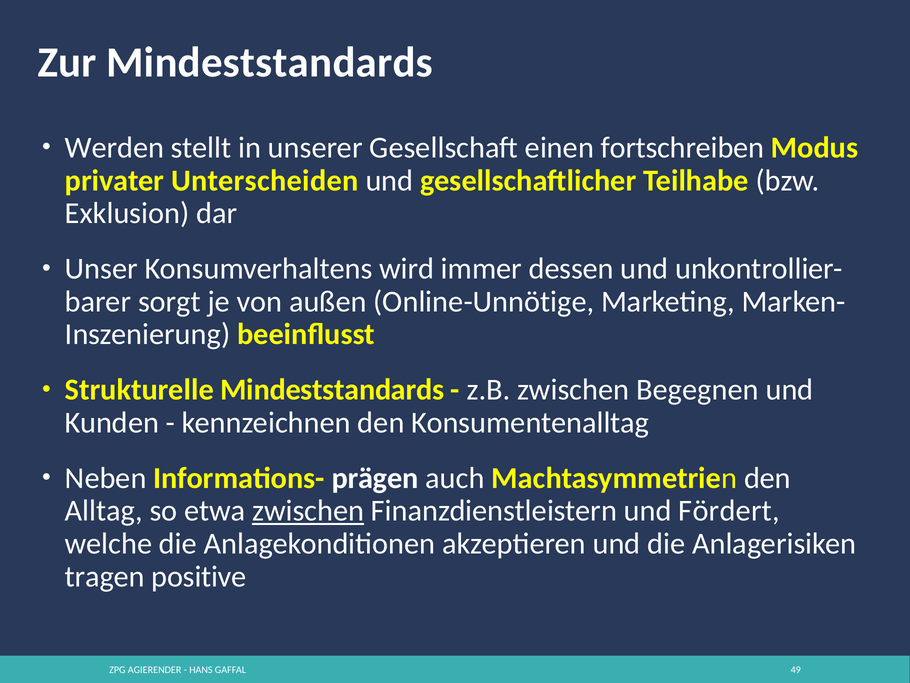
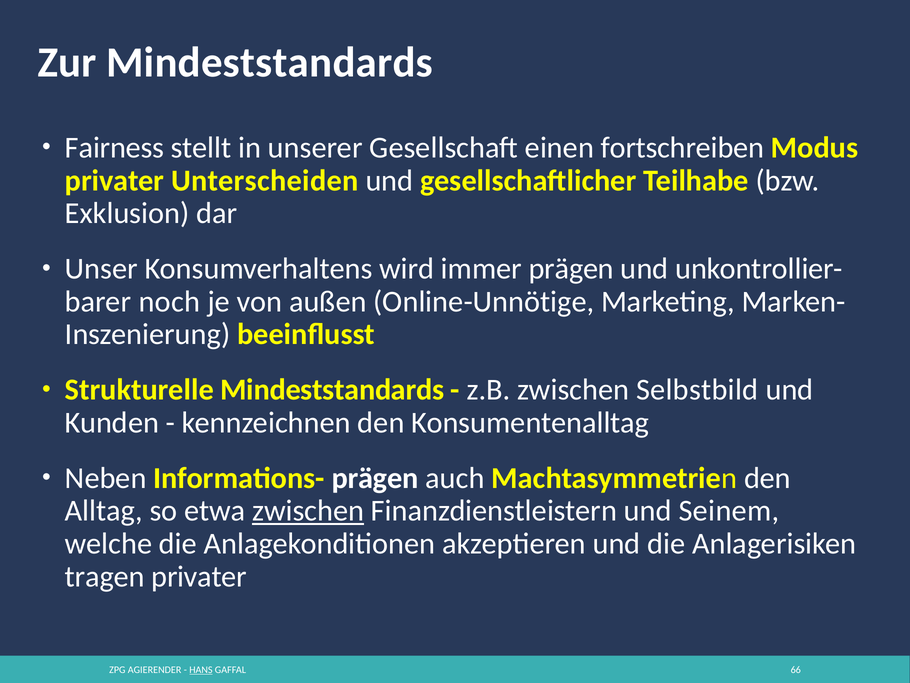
Werden: Werden -> Fairness (115, 148)
immer dessen: dessen -> prägen (571, 269)
sorgt: sorgt -> noch (169, 301)
Begegnen: Begegnen -> Selbstbild (697, 390)
Fördert: Fördert -> Seinem (729, 511)
tragen positive: positive -> privater (199, 576)
HANS underline: none -> present (201, 669)
49: 49 -> 66 (796, 669)
